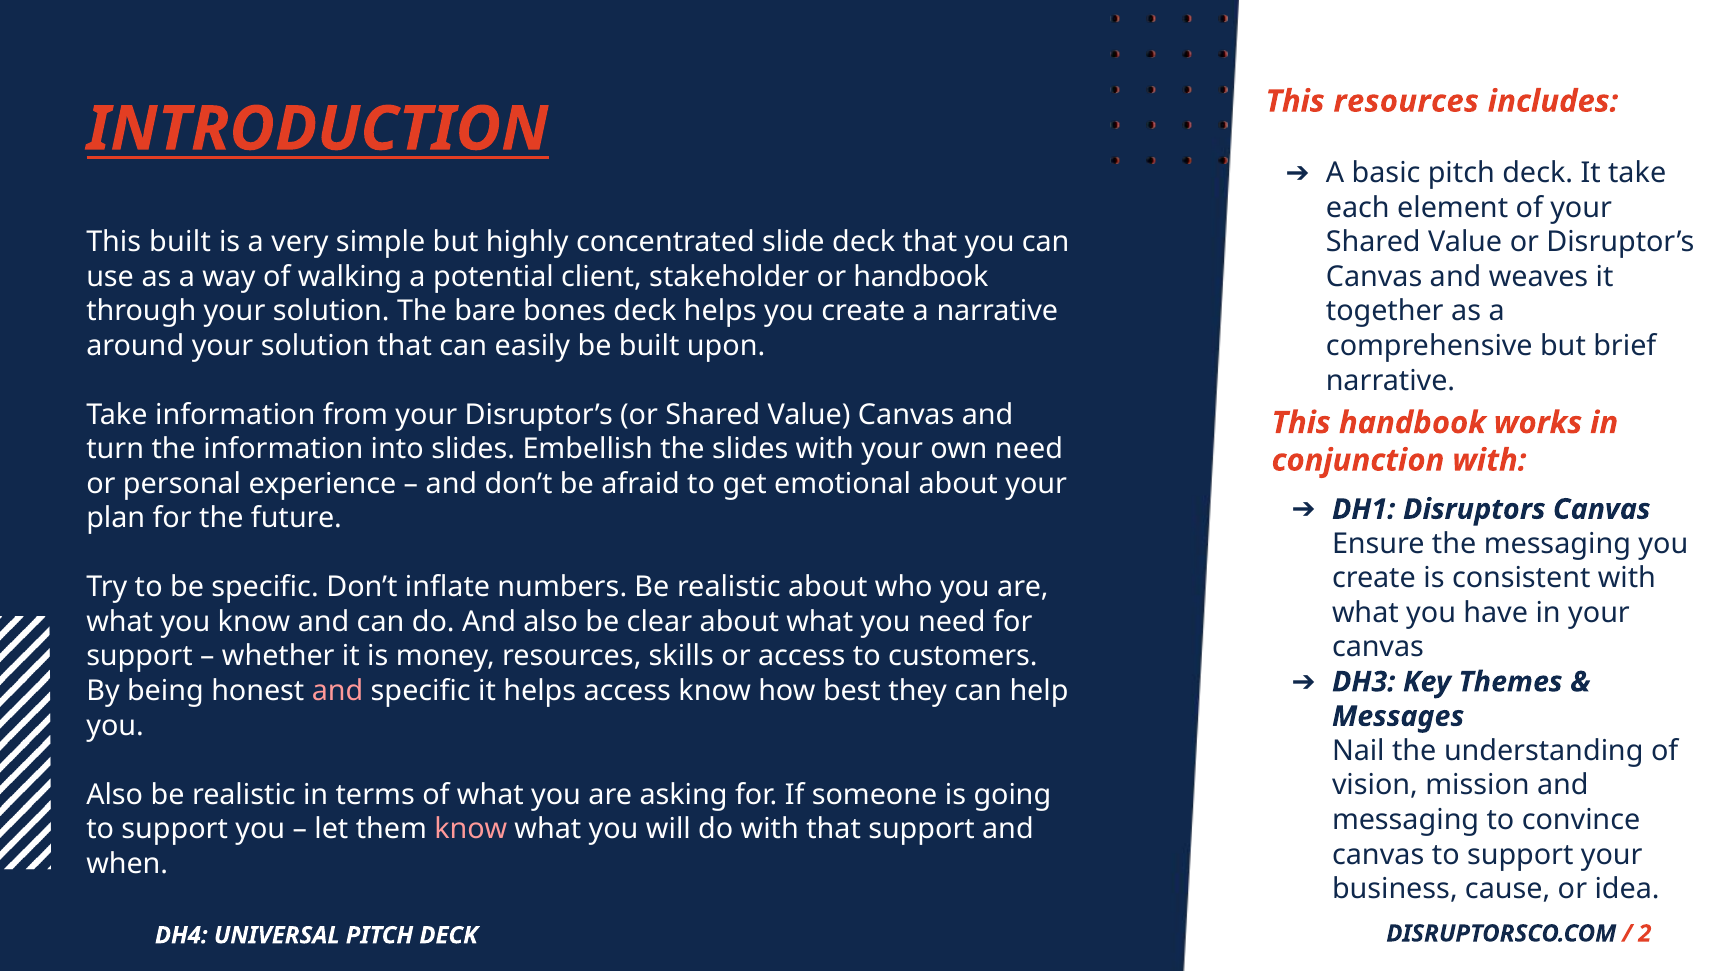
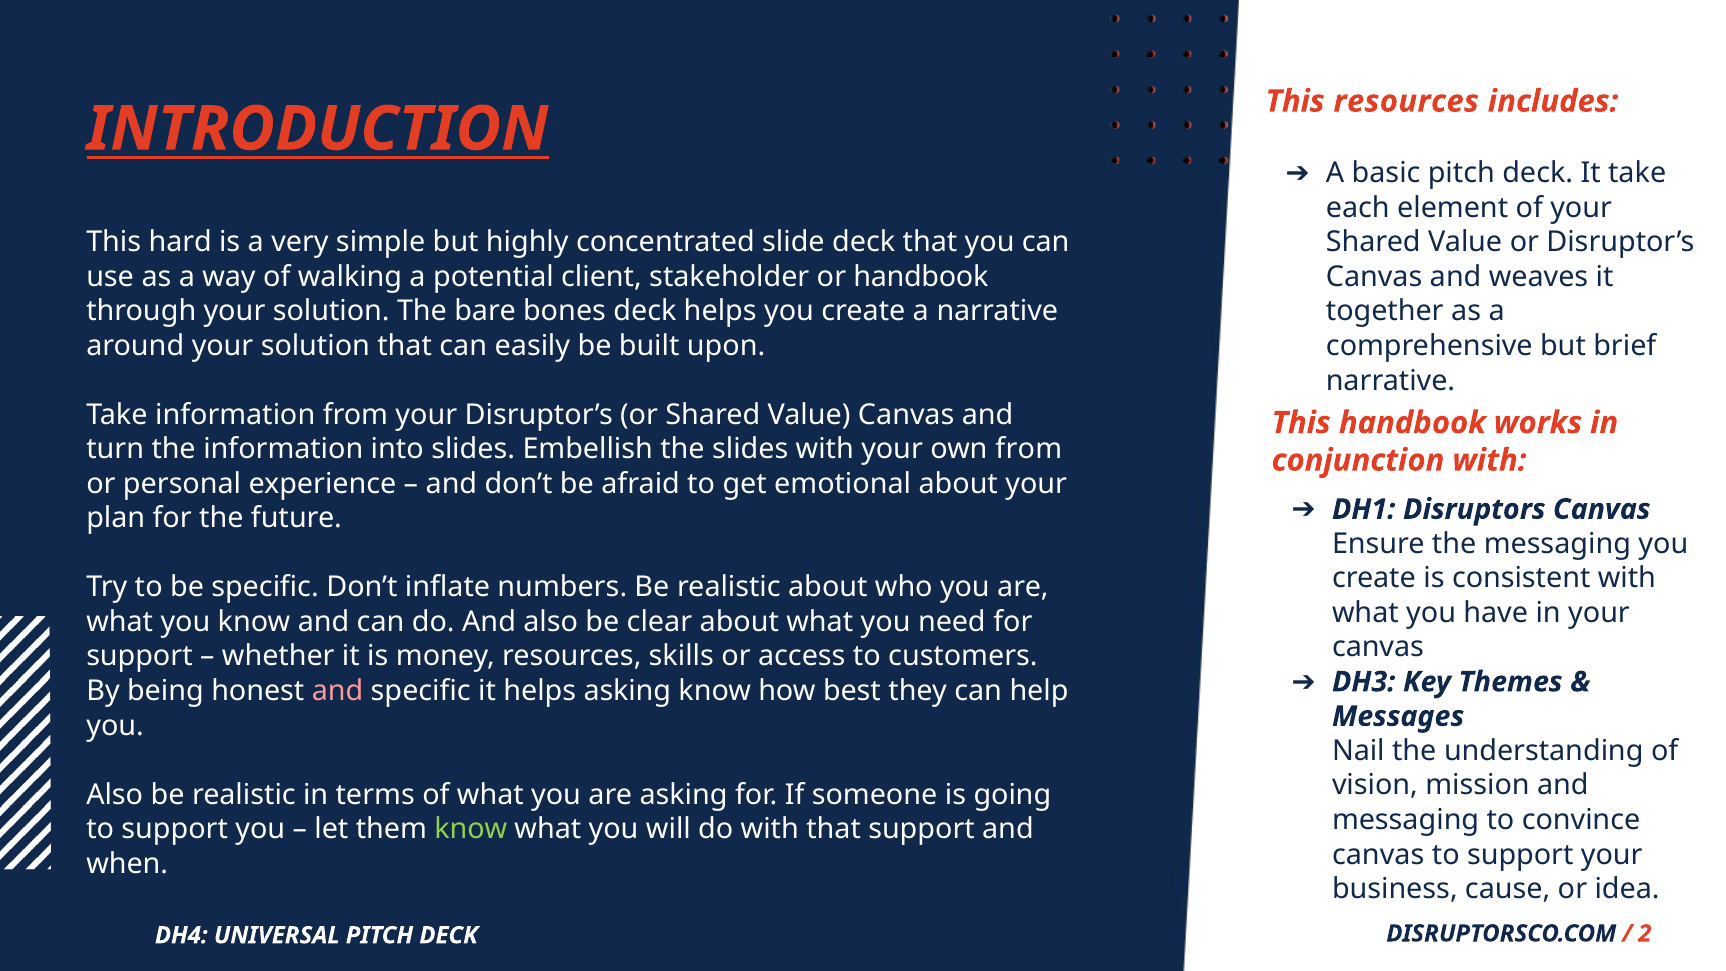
This built: built -> hard (180, 242)
own need: need -> from (1029, 449)
helps access: access -> asking (627, 691)
know colour: pink -> light green (471, 829)
